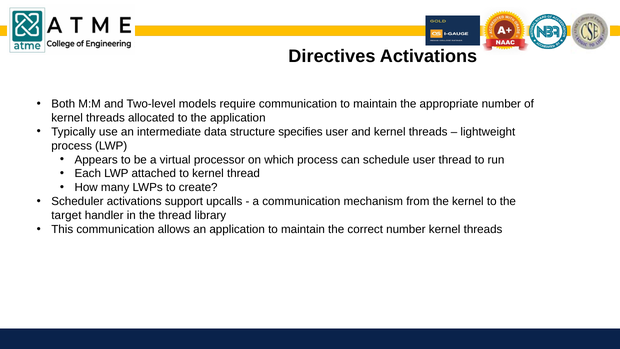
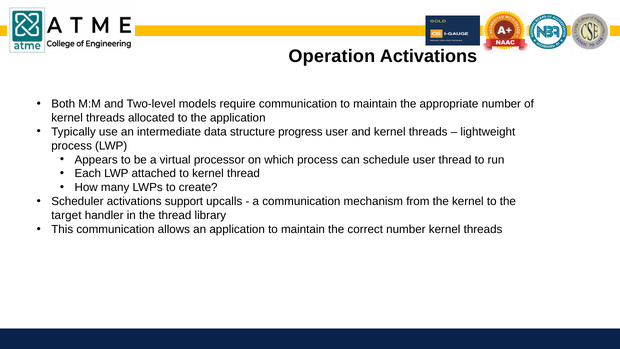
Directives: Directives -> Operation (332, 56)
specifies: specifies -> progress (300, 132)
